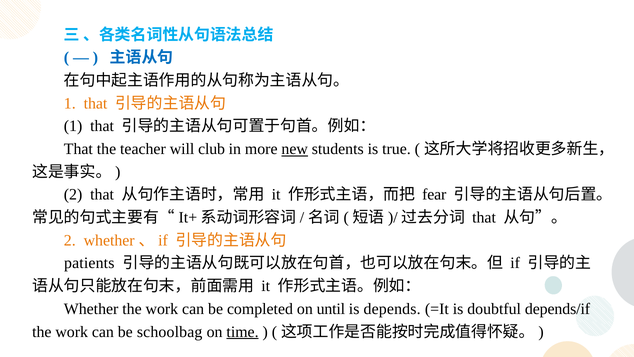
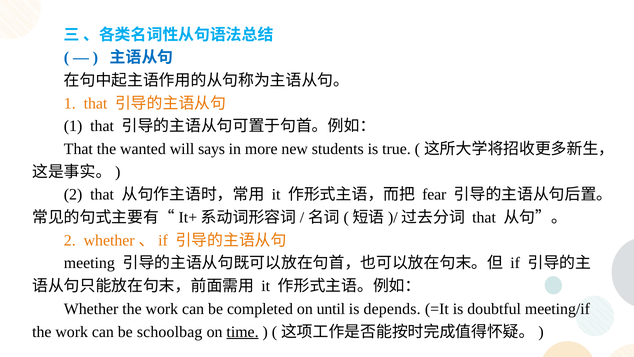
teacher: teacher -> wanted (143, 149)
club: club -> says (212, 149)
new underline: present -> none (295, 149)
patients: patients -> meeting (89, 263)
depends/if: depends/if -> meeting/if (557, 309)
